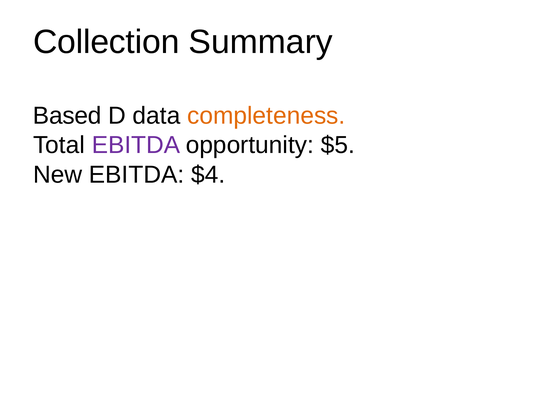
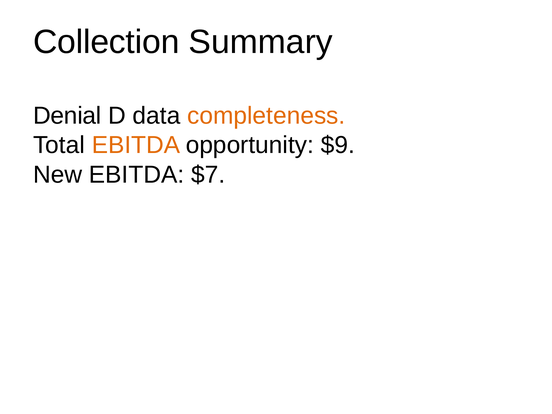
Based: Based -> Denial (67, 116)
EBITDA colour: purple -> orange (136, 145)
$5: $5 -> $9 (338, 145)
$4: $4 -> $7 (208, 175)
